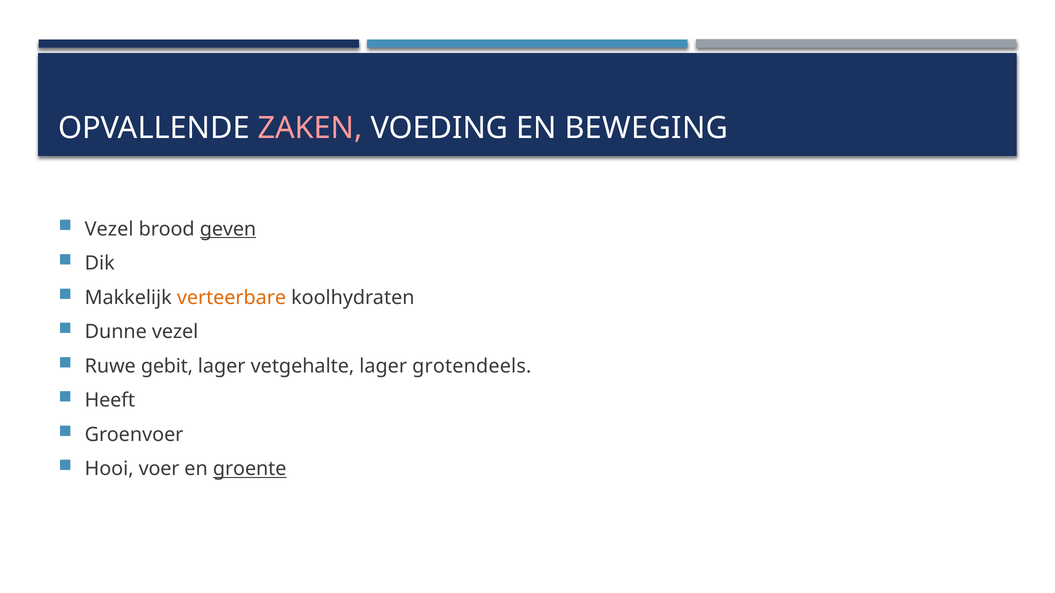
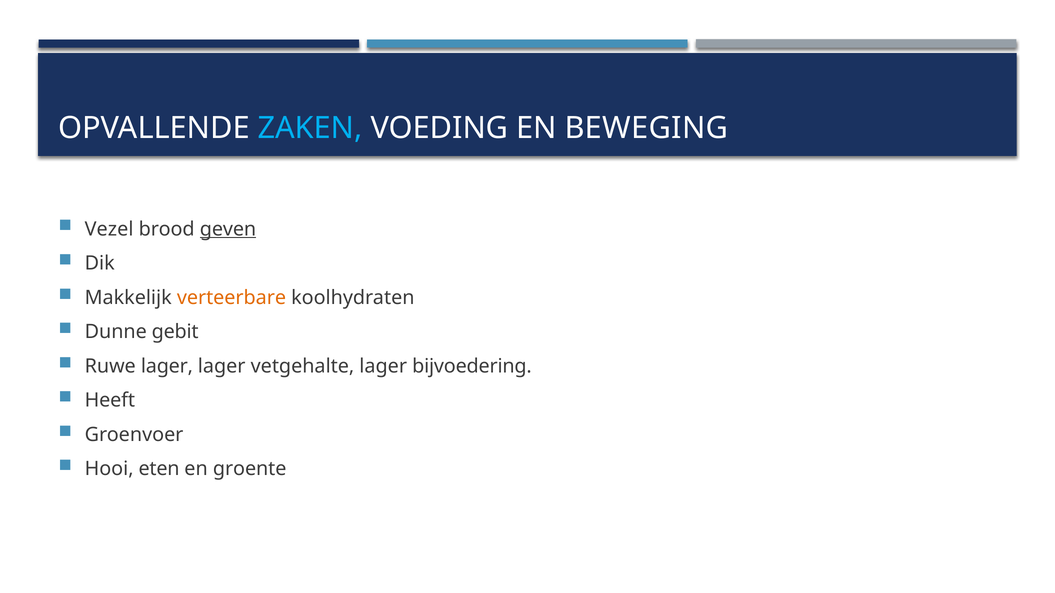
ZAKEN colour: pink -> light blue (310, 128)
Dunne vezel: vezel -> gebit (175, 332)
Ruwe gebit: gebit -> lager (167, 366)
grotendeels: grotendeels -> bijvoedering (472, 366)
voer: voer -> eten (159, 469)
groente underline: present -> none (250, 469)
